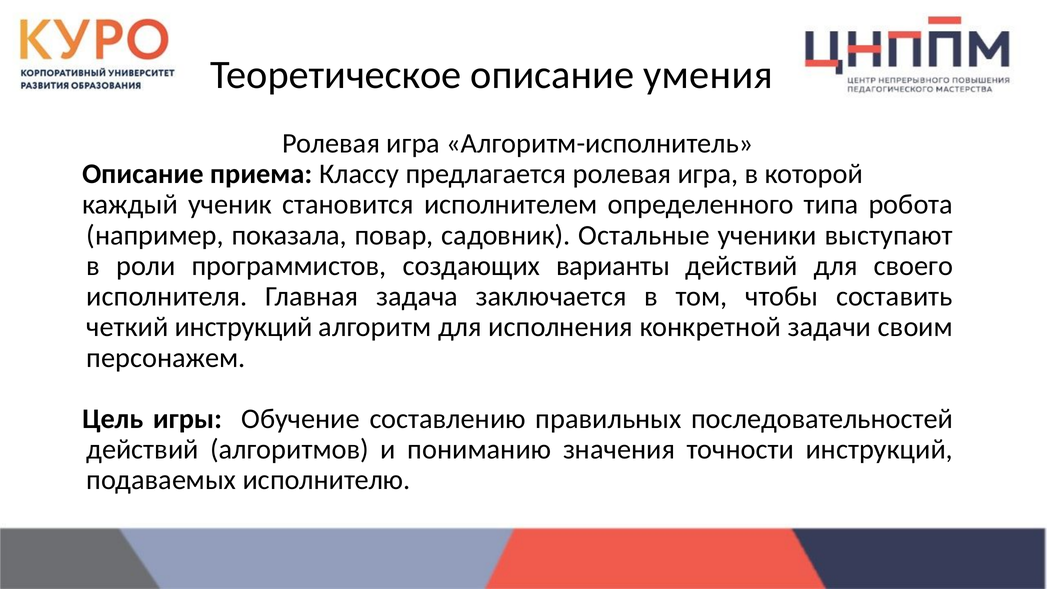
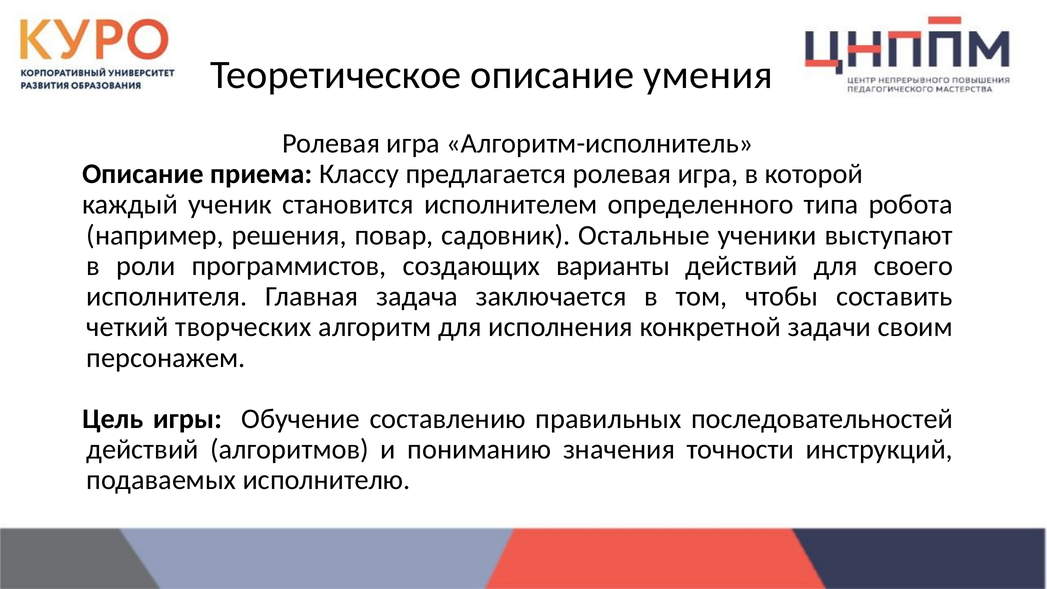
показала: показала -> решения (289, 235)
четкий инструкций: инструкций -> творческих (243, 327)
